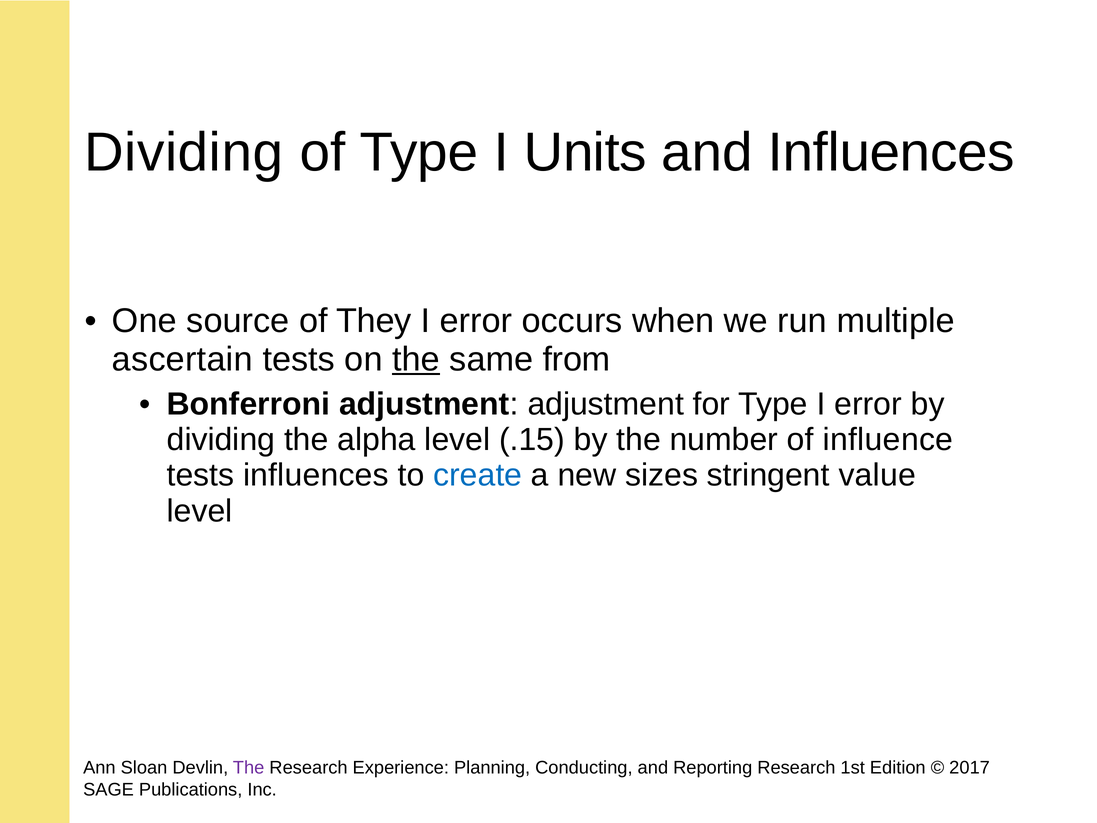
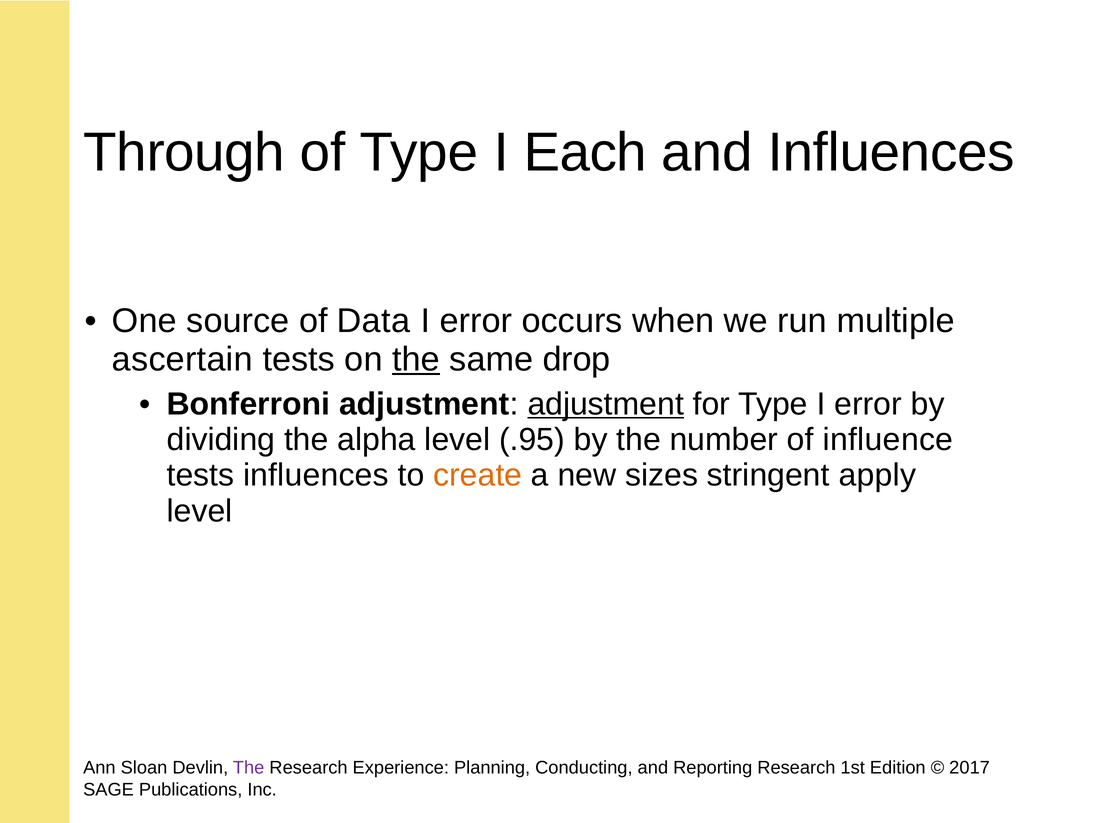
Dividing: Dividing -> Through (184, 152)
Units: Units -> Each (585, 152)
They: They -> Data (374, 321)
from: from -> drop (577, 359)
adjustment underline: none -> present (606, 404)
.15: .15 -> .95 (532, 440)
create colour: blue -> orange (478, 475)
value: value -> apply (877, 475)
